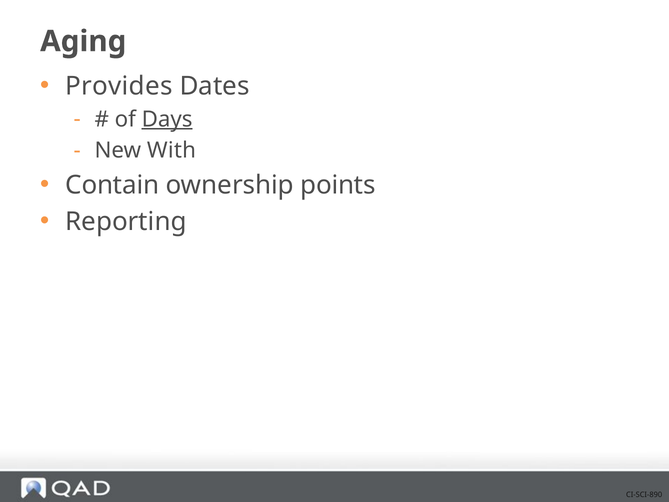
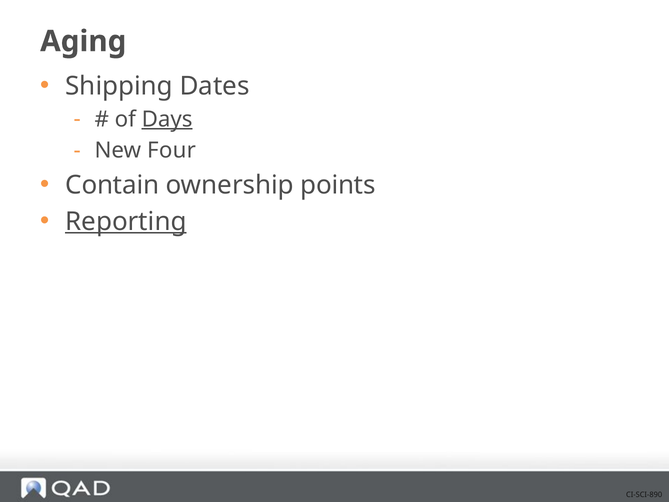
Provides: Provides -> Shipping (119, 86)
With: With -> Four (171, 150)
Reporting underline: none -> present (126, 221)
